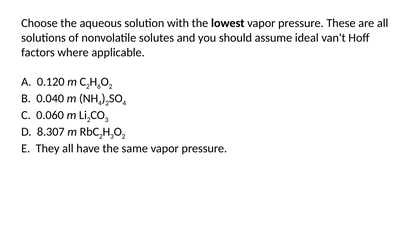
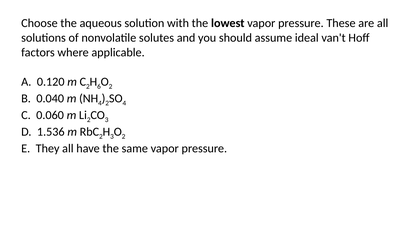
8.307: 8.307 -> 1.536 (51, 131)
